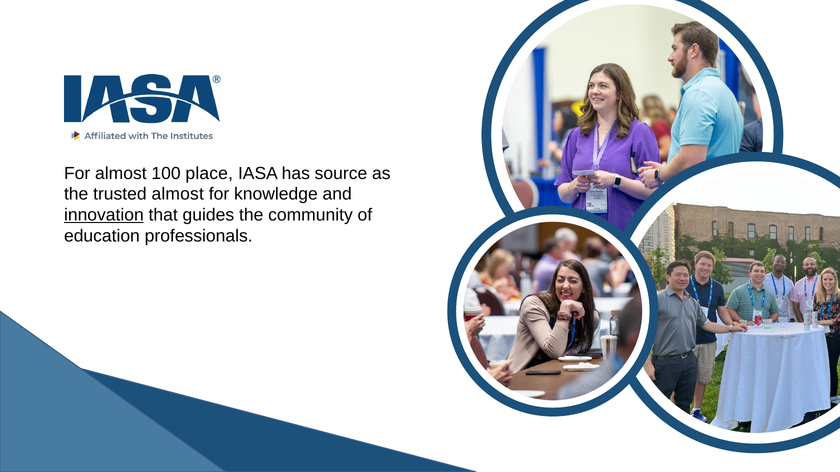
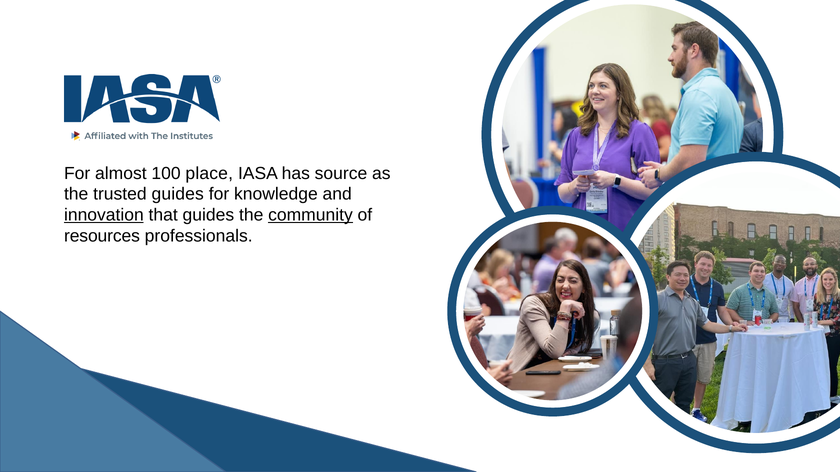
trusted almost: almost -> guides (178, 194)
community underline: none -> present (310, 215)
education: education -> resources (102, 236)
